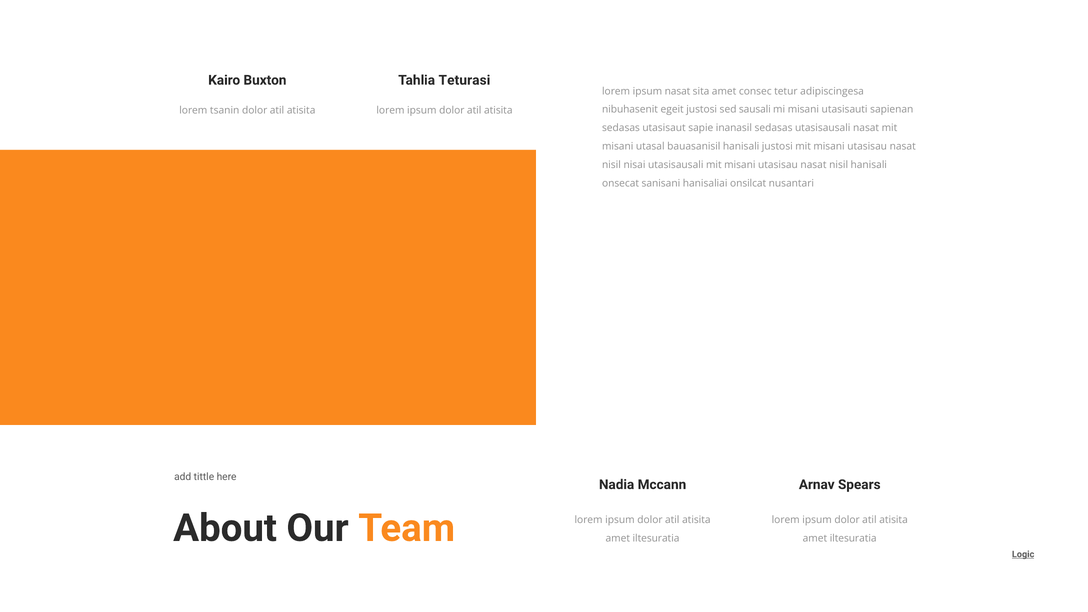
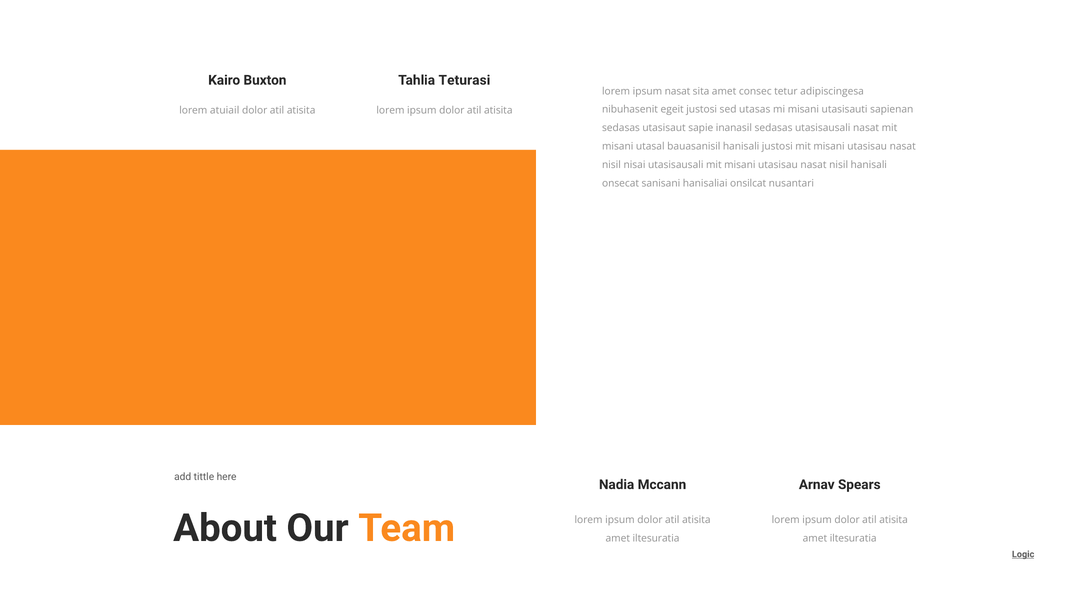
sausali: sausali -> utasas (755, 110)
tsanin: tsanin -> atuiail (225, 110)
